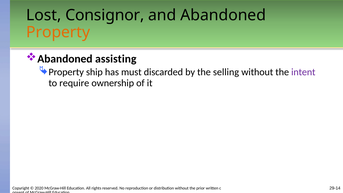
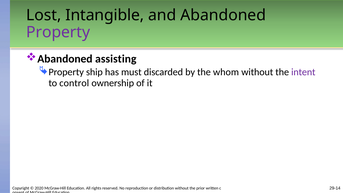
Consignor: Consignor -> Intangible (105, 15)
Property colour: orange -> purple (58, 32)
selling: selling -> whom (226, 72)
require: require -> control (74, 83)
